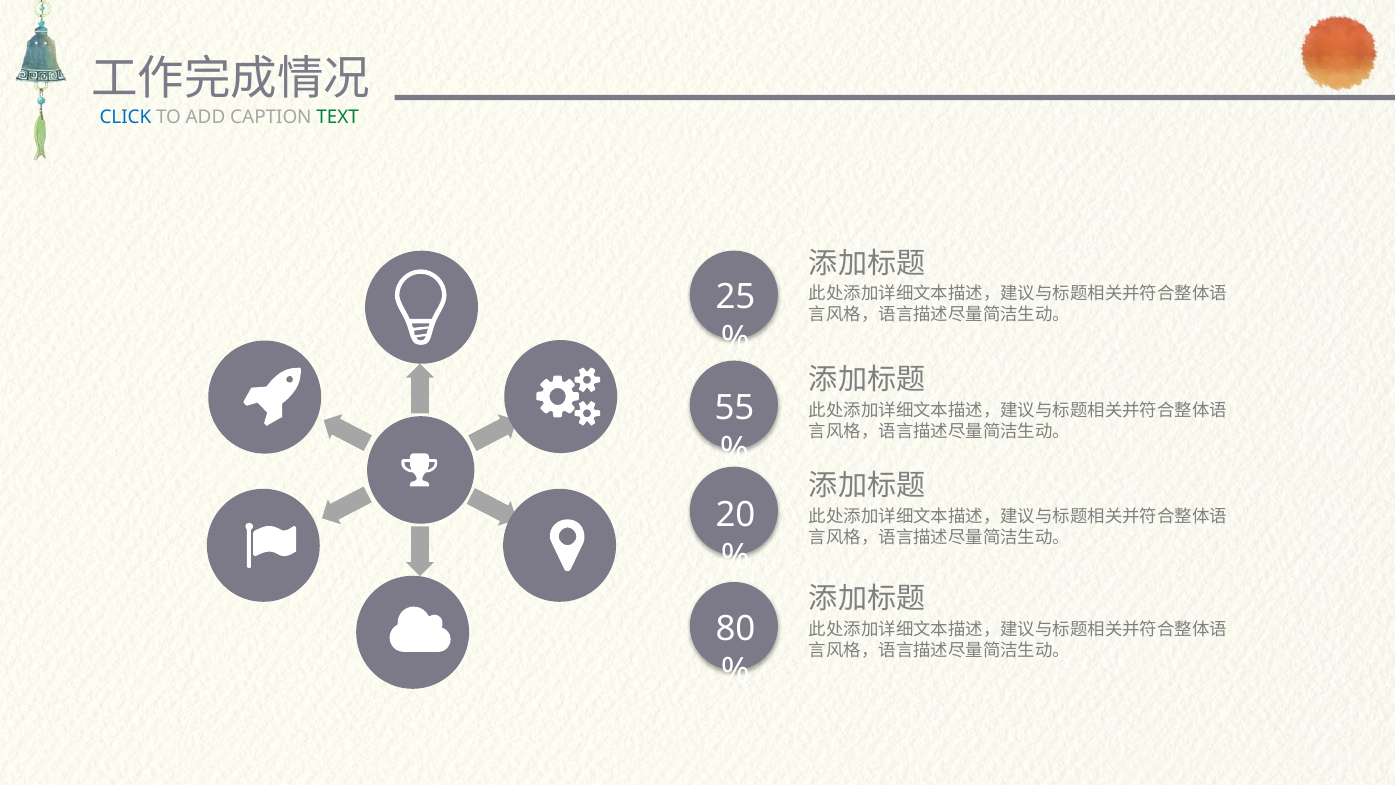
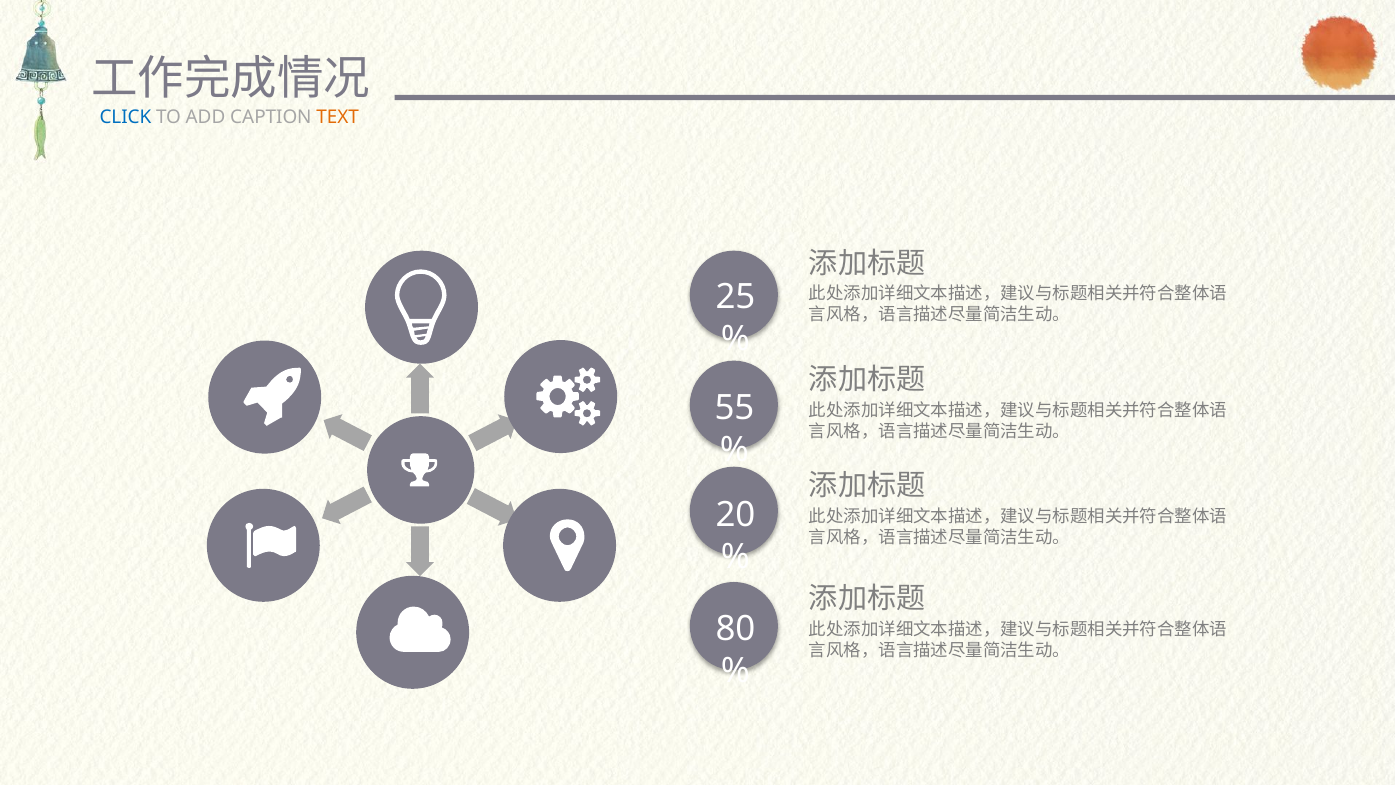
TEXT colour: green -> orange (338, 118)
